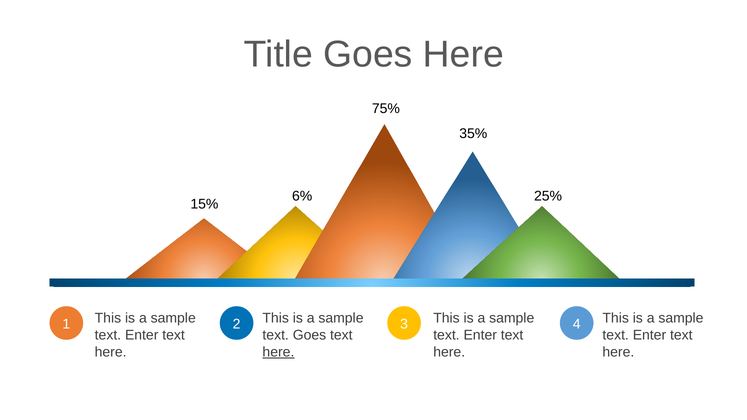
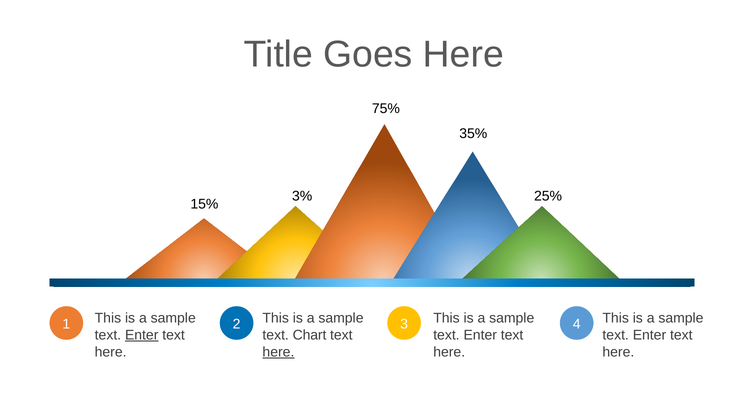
6%: 6% -> 3% (302, 196)
Enter underline: none -> present (142, 335)
text Goes: Goes -> Chart (310, 335)
